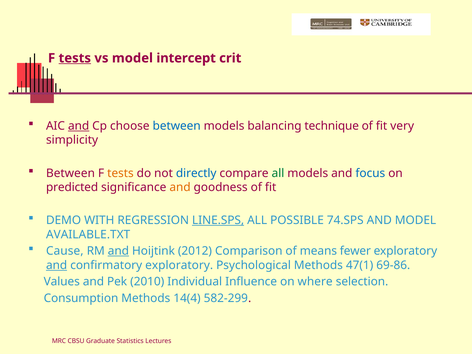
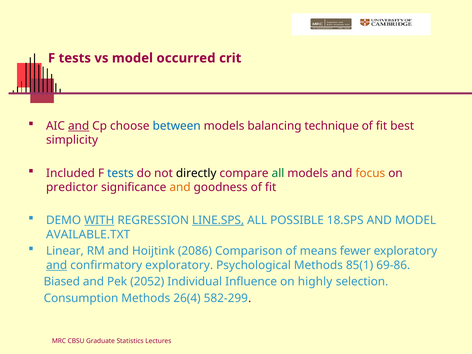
tests underline: present -> none (75, 58)
intercept: intercept -> occurred (186, 58)
very: very -> best (402, 126)
Between: Between -> Included (70, 173)
tests colour: orange -> blue (120, 173)
directly colour: blue -> black (196, 173)
focus colour: blue -> orange (370, 173)
predicted: predicted -> predictor (72, 187)
WITH underline: none -> present (99, 220)
74.SPS: 74.SPS -> 18.SPS (345, 220)
Cause: Cause -> Linear (65, 251)
and underline: present -> none (118, 251)
2012: 2012 -> 2086 (195, 251)
47(1: 47(1 -> 85(1 (360, 265)
Values: Values -> Biased (62, 282)
2010: 2010 -> 2052 (147, 282)
where: where -> highly (315, 282)
14(4: 14(4 -> 26(4 (187, 298)
